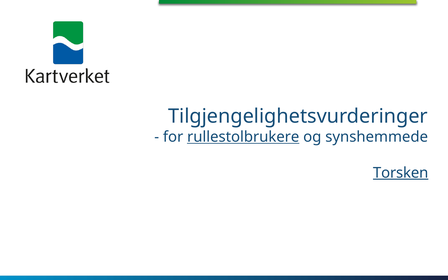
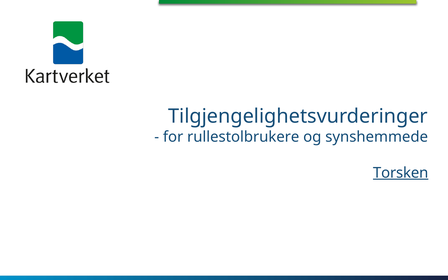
rullestolbrukere underline: present -> none (243, 137)
